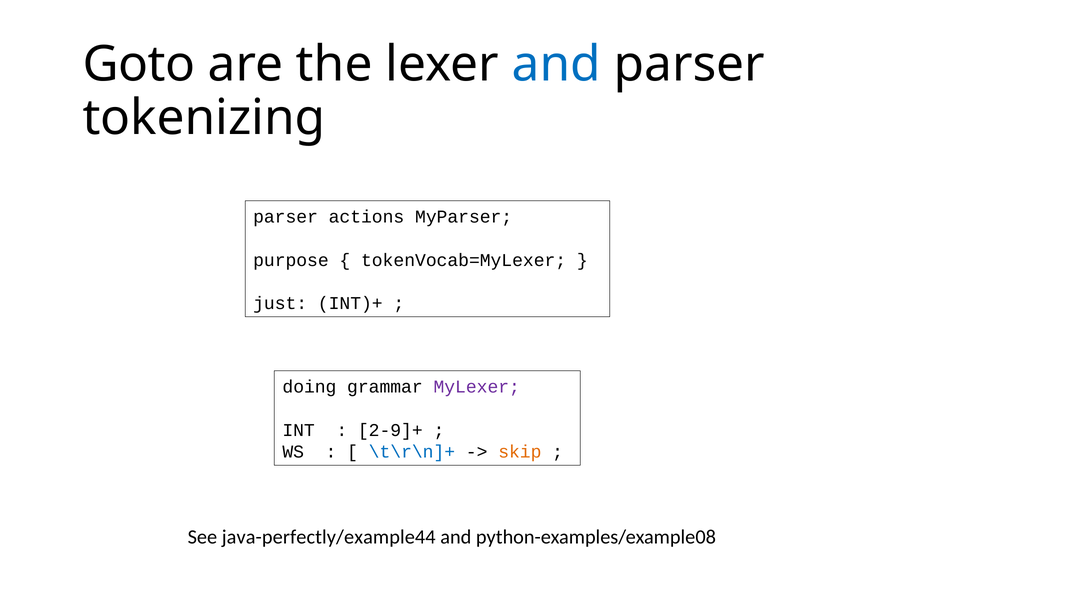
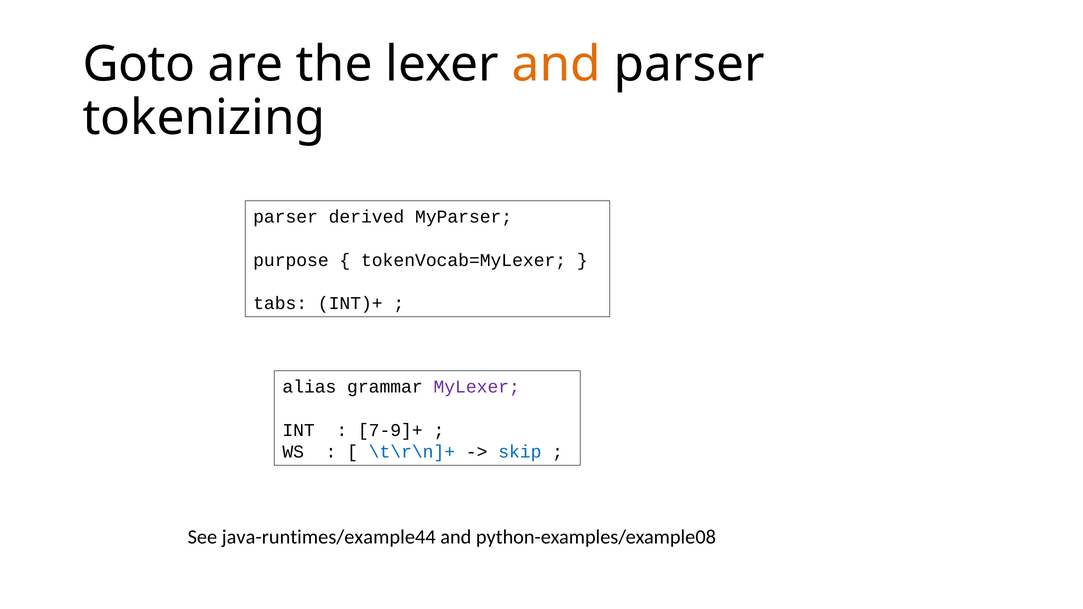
and colour: blue -> orange (556, 64)
actions: actions -> derived (366, 217)
just: just -> tabs (280, 304)
doing: doing -> alias (309, 387)
2-9]+: 2-9]+ -> 7-9]+ (390, 430)
skip colour: orange -> blue (520, 452)
java-perfectly/example44: java-perfectly/example44 -> java-runtimes/example44 (329, 537)
